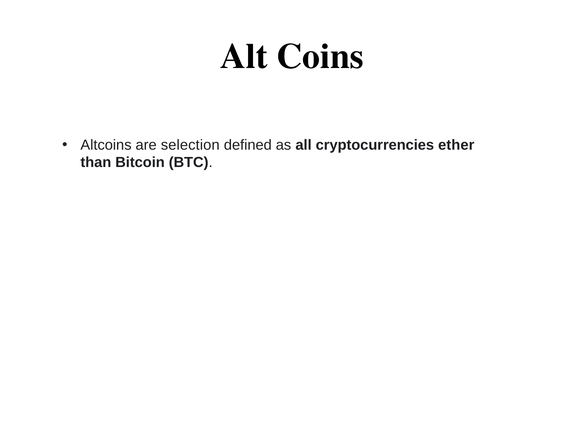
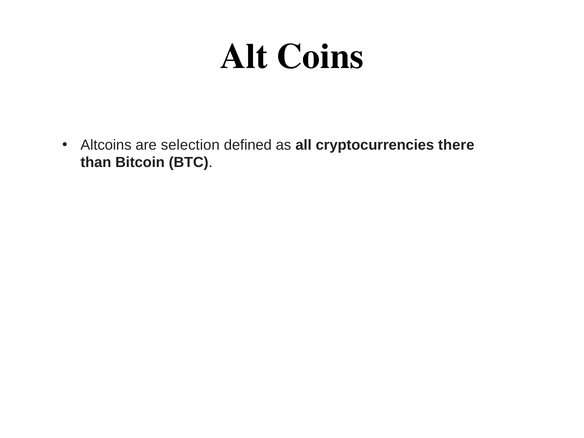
ether: ether -> there (456, 145)
